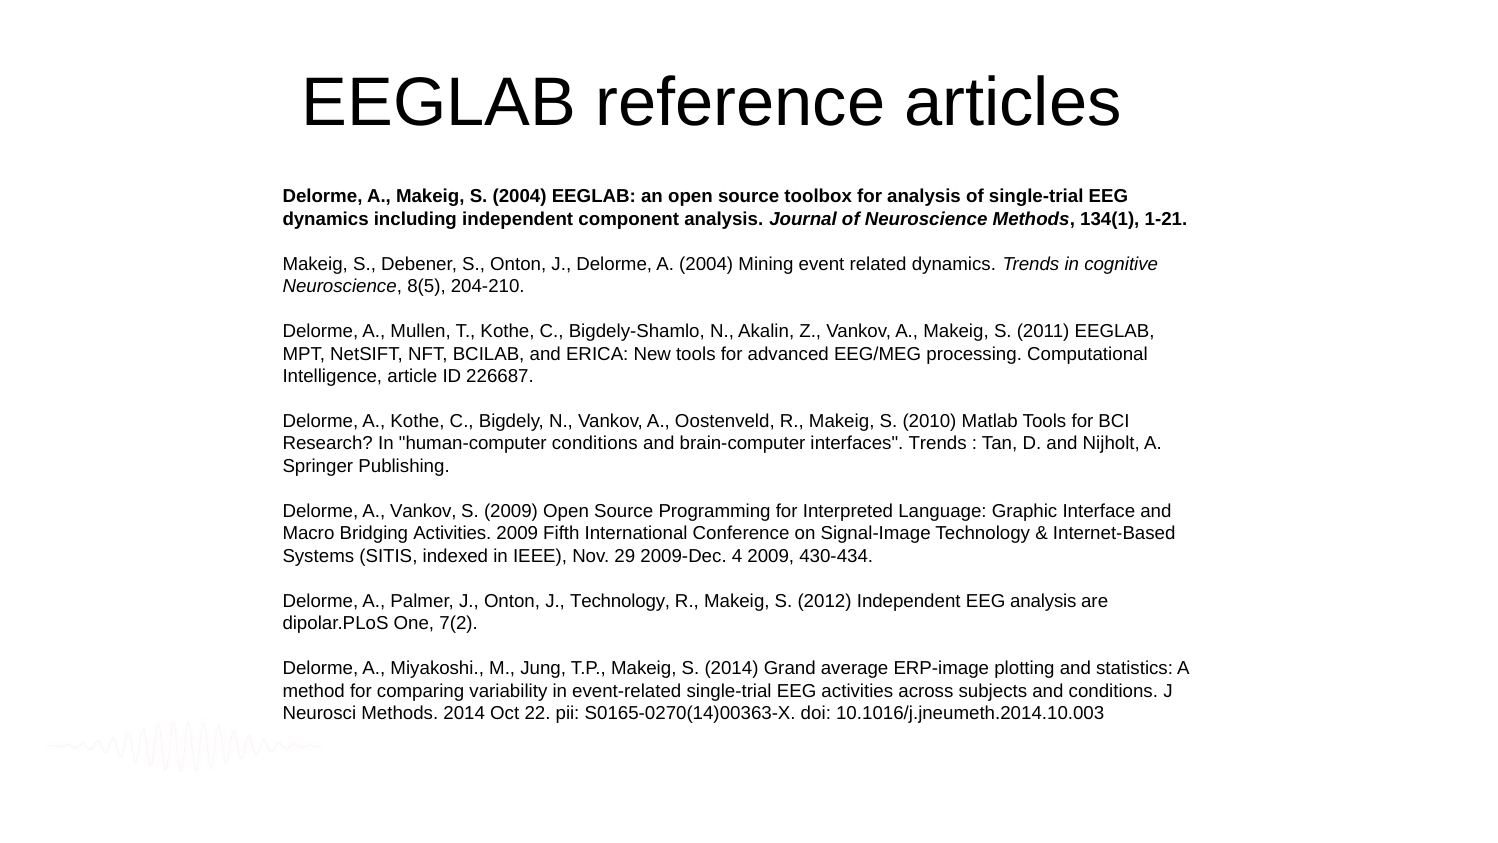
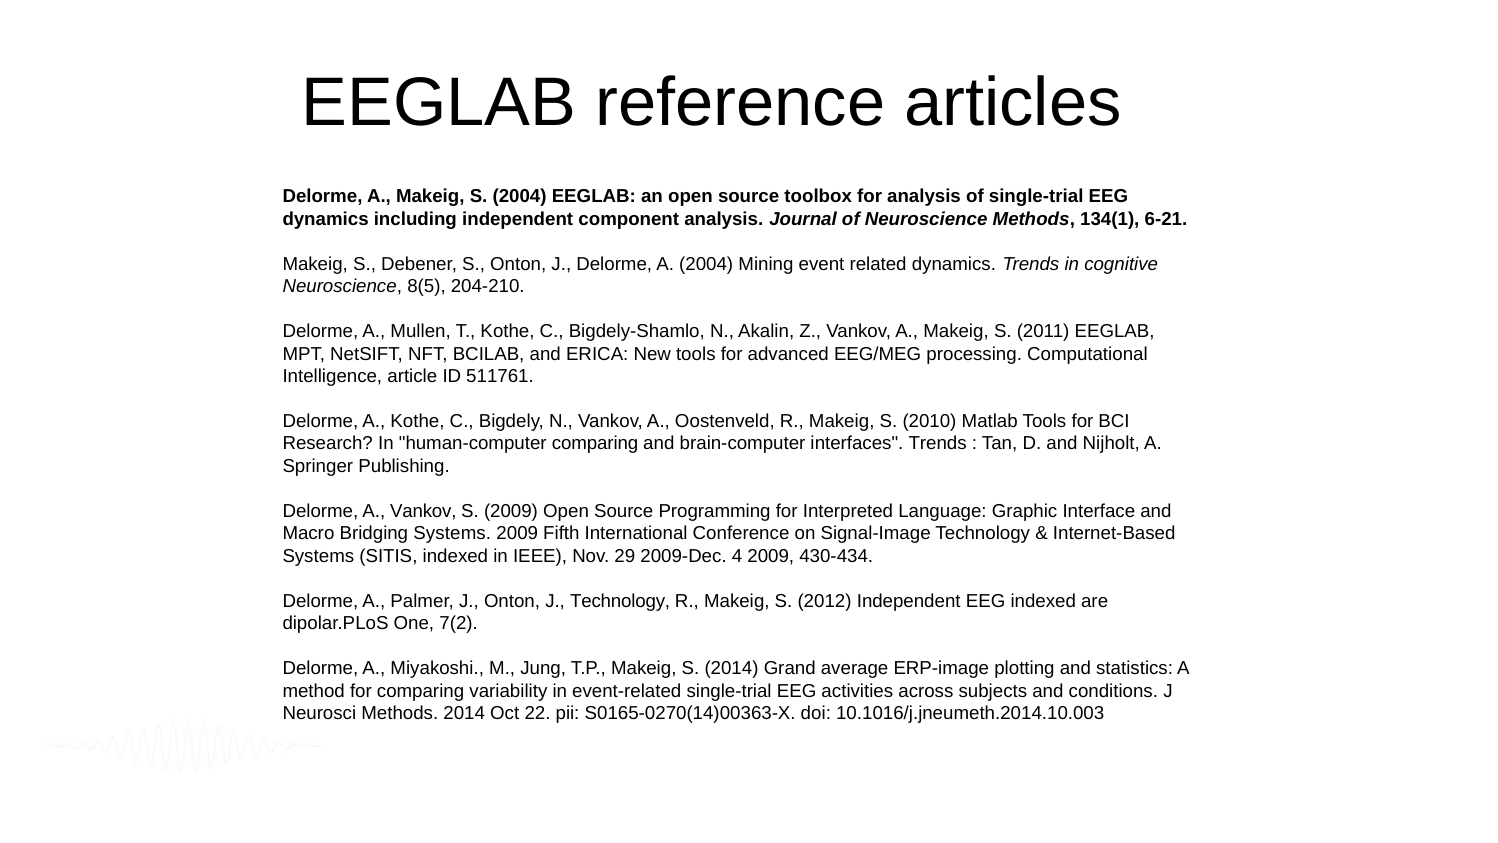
1-21: 1-21 -> 6-21 (1166, 219)
226687: 226687 -> 511761 (500, 376)
human-computer conditions: conditions -> comparing (595, 444)
Bridging Activities: Activities -> Systems (452, 533)
EEG analysis: analysis -> indexed (1043, 601)
